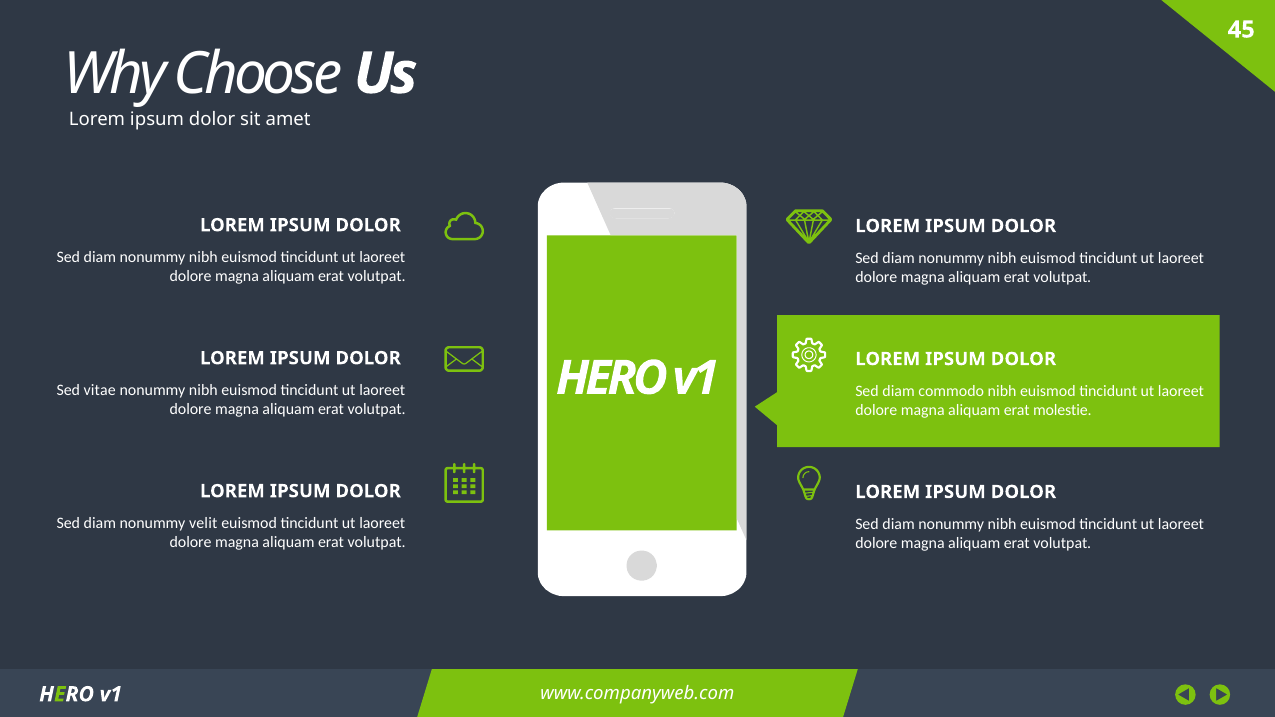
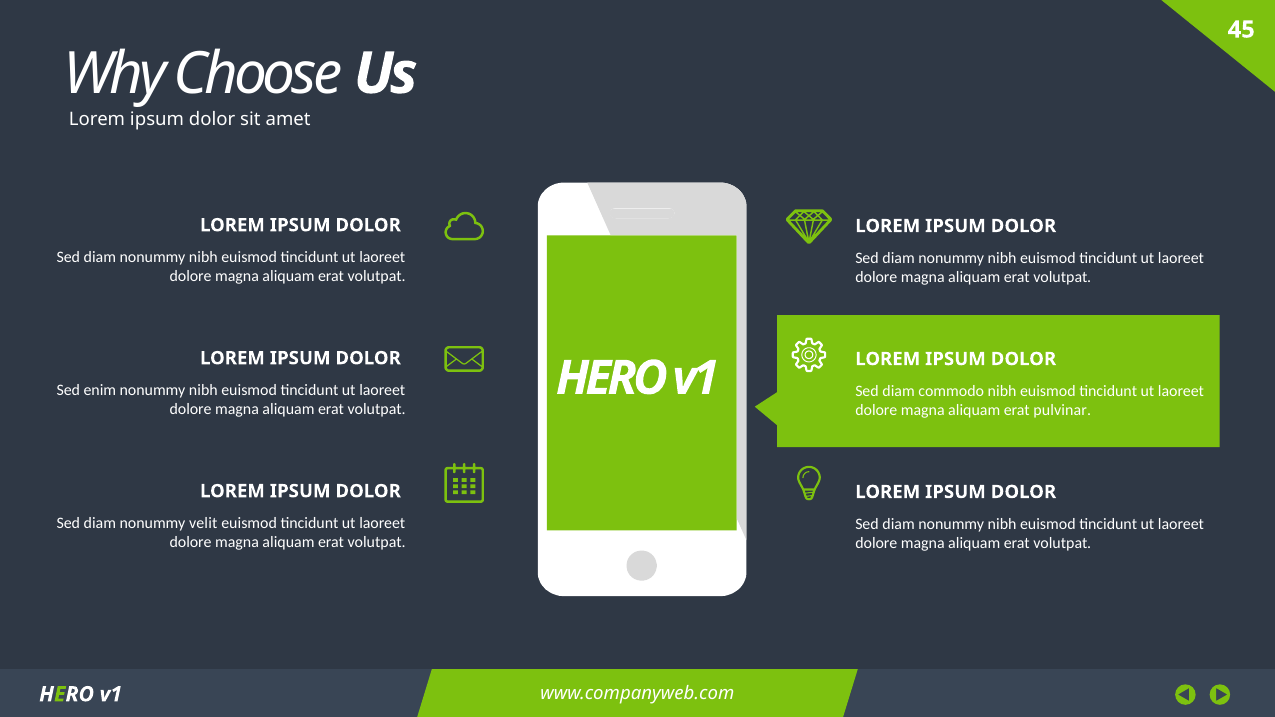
vitae: vitae -> enim (100, 391)
molestie: molestie -> pulvinar (1062, 410)
